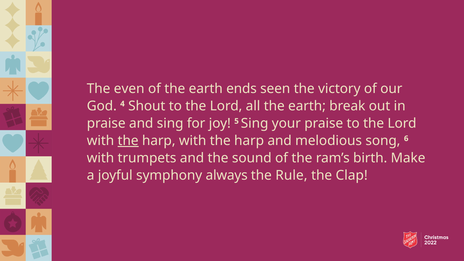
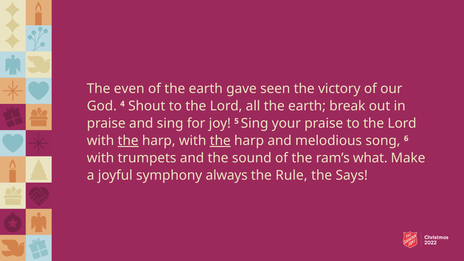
ends: ends -> gave (241, 89)
the underline: none -> present (220, 141)
birth: birth -> what (370, 158)
Clap: Clap -> Says (352, 175)
